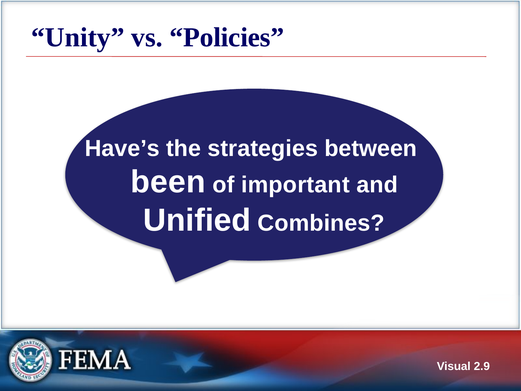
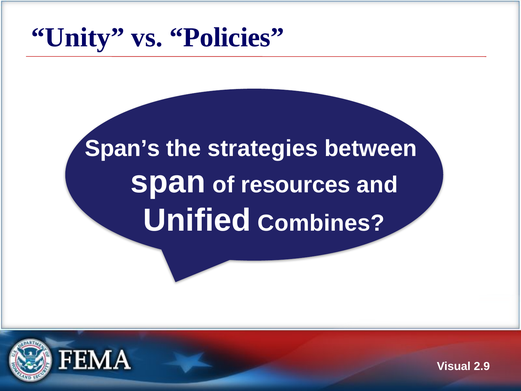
Have’s: Have’s -> Span’s (122, 148)
been: been -> span (168, 182)
important: important -> resources (296, 185)
